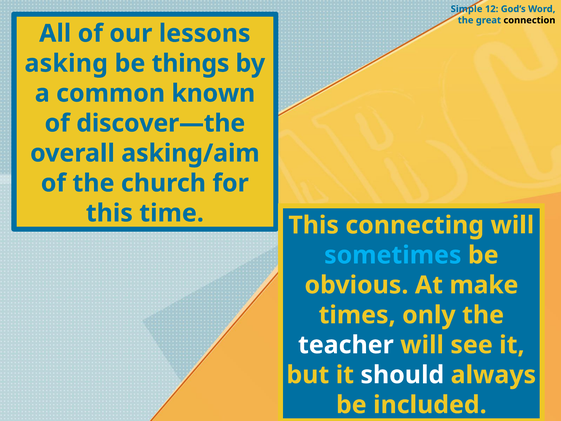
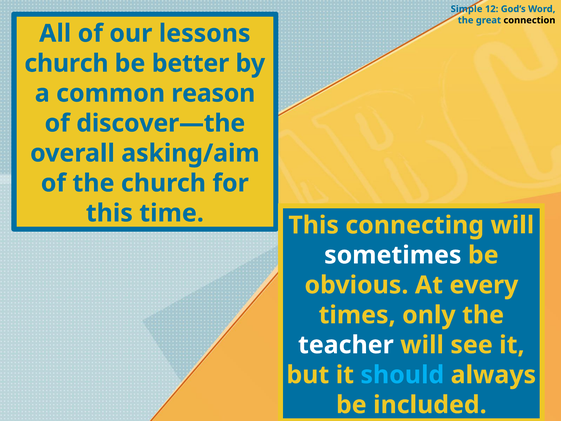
asking: asking -> church (66, 63)
things: things -> better (191, 63)
known: known -> reason (213, 93)
sometimes colour: light blue -> white (393, 255)
make: make -> every (484, 285)
should colour: white -> light blue (402, 375)
